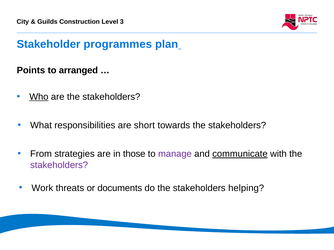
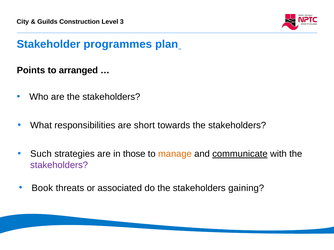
Who underline: present -> none (39, 97)
From: From -> Such (41, 154)
manage colour: purple -> orange (175, 154)
Work: Work -> Book (42, 188)
documents: documents -> associated (120, 188)
helping: helping -> gaining (246, 188)
